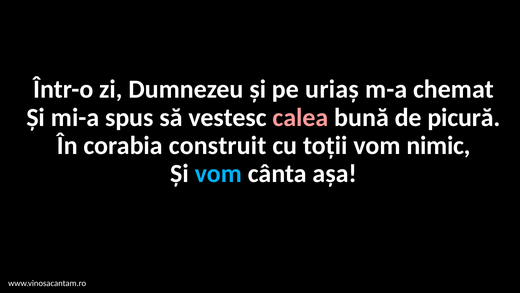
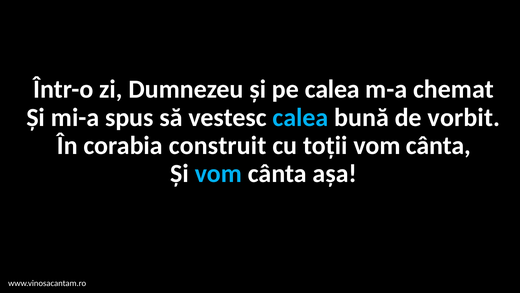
pe uriaș: uriaș -> calea (332, 89)
calea colour: pink -> light blue (300, 117)
picură: picură -> vorbit (464, 117)
toții vom nimic: nimic -> cânta (438, 145)
